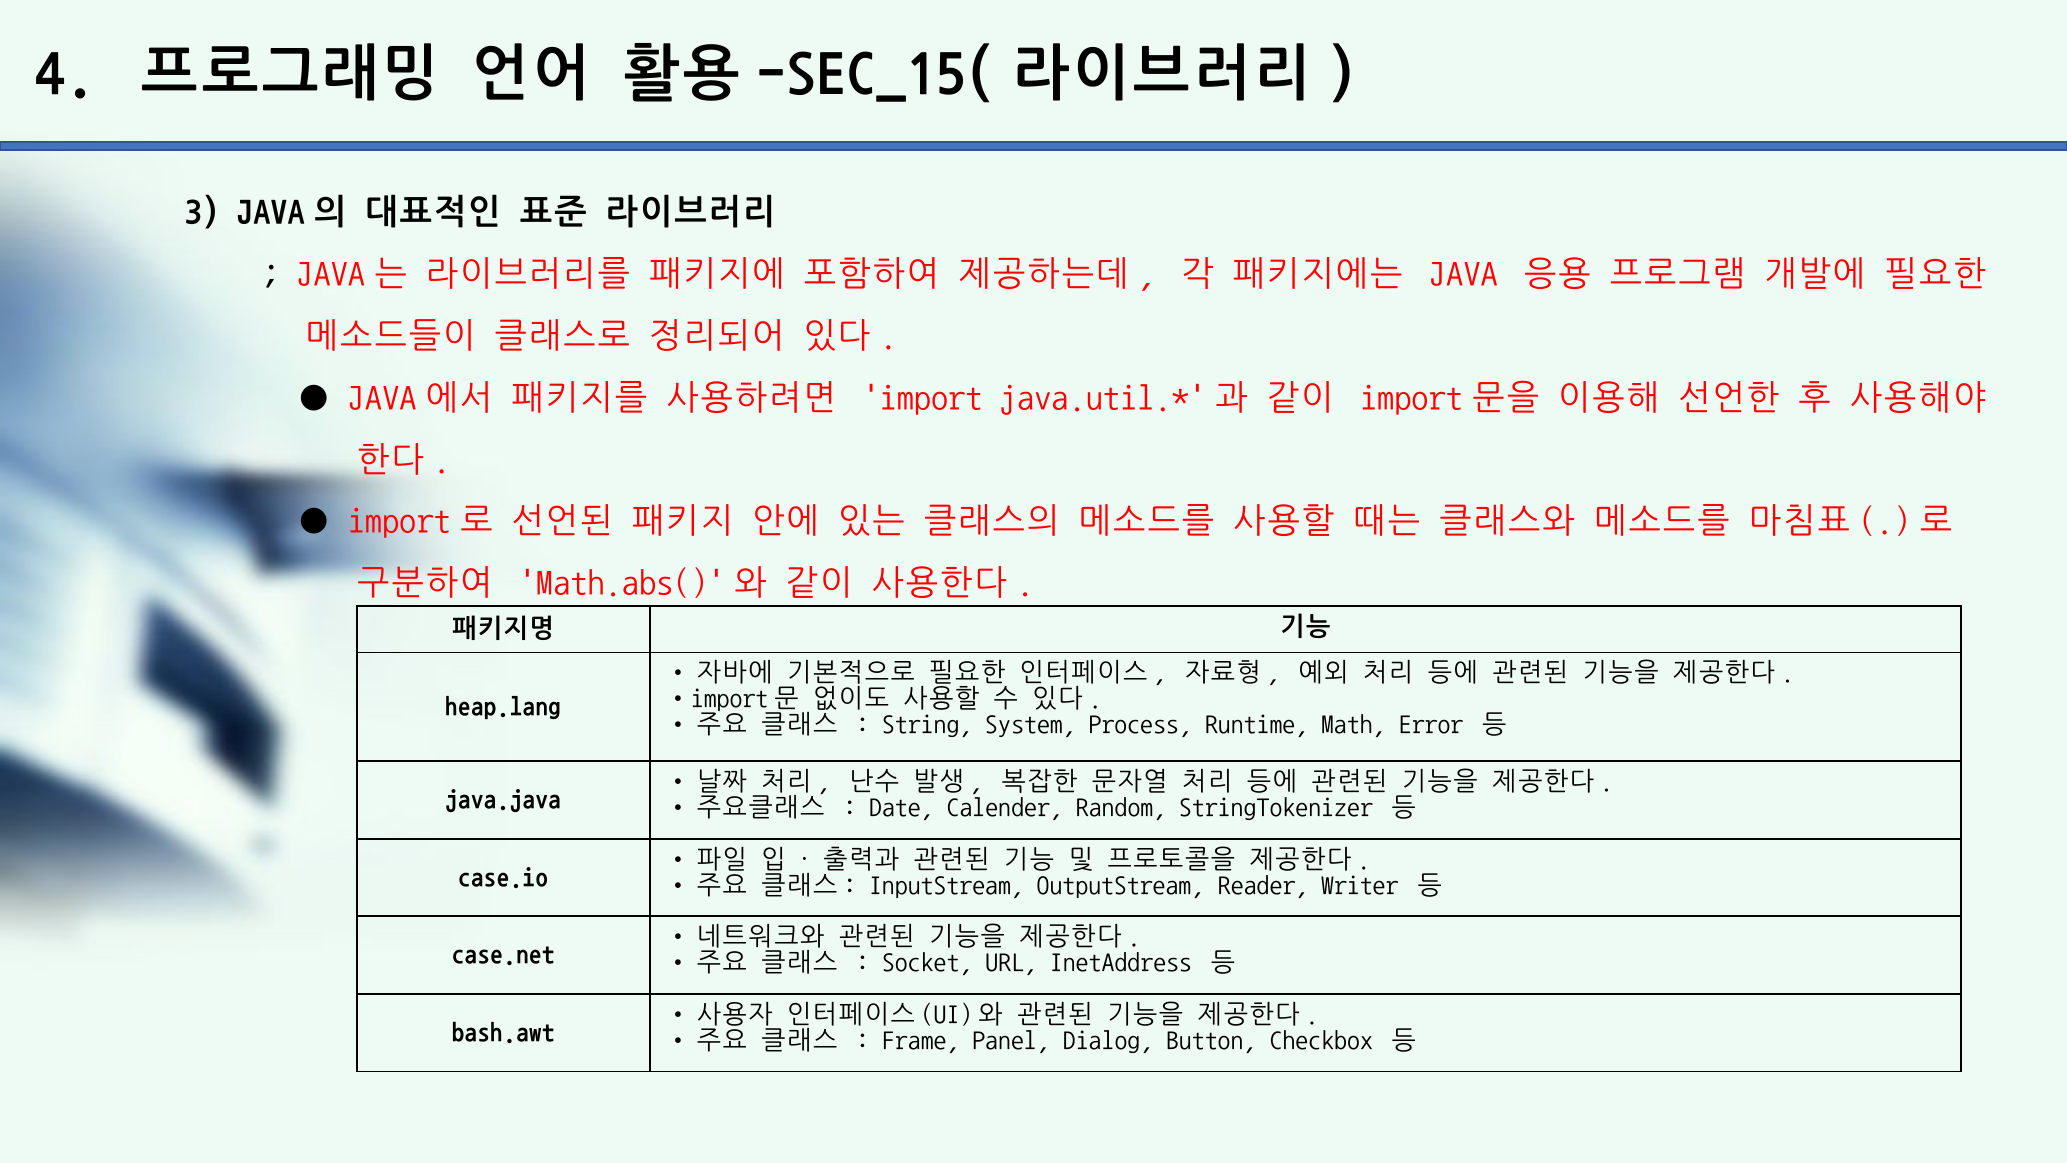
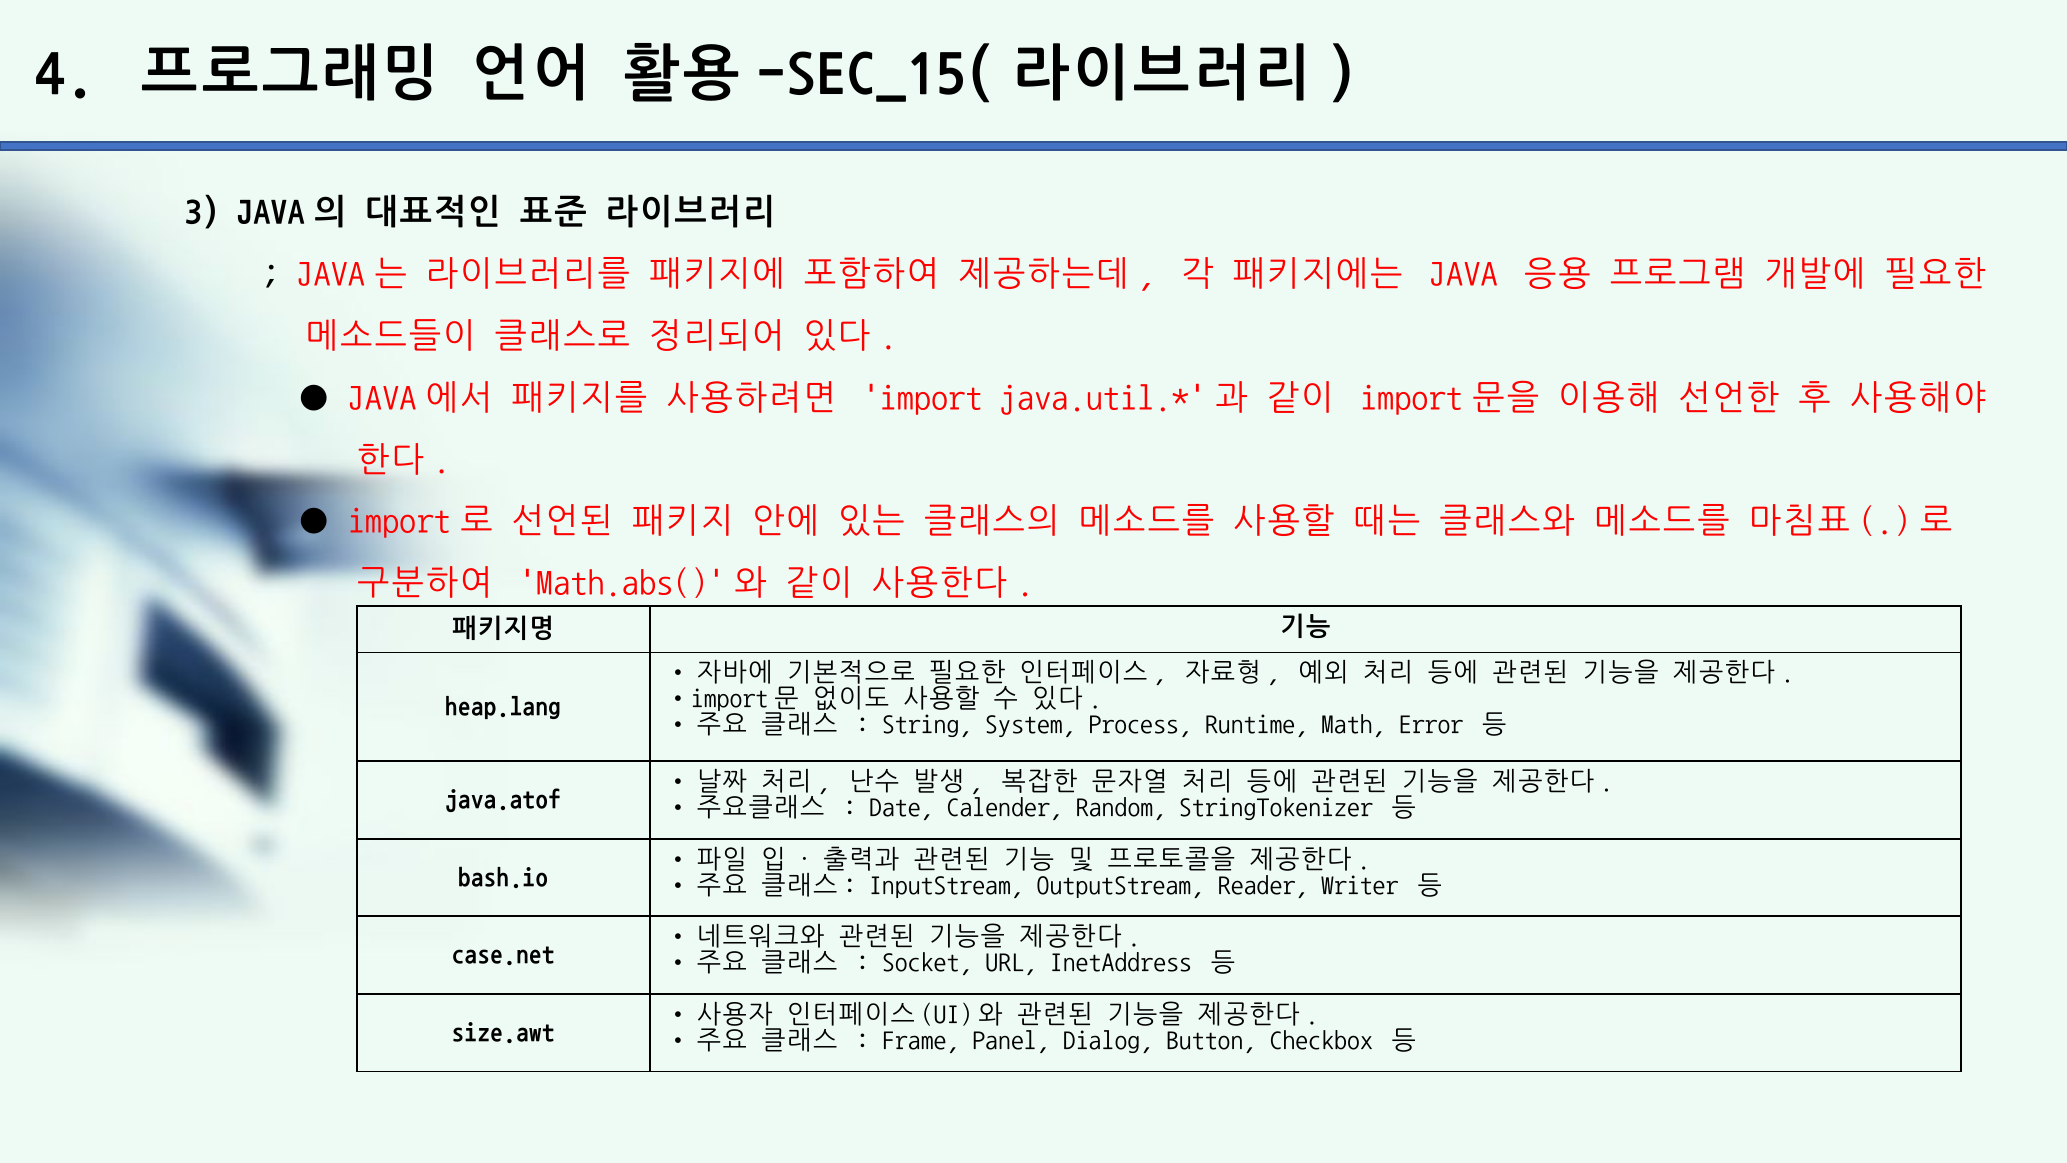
java.java: java.java -> java.atof (503, 799)
case.io: case.io -> bash.io (503, 876)
bash.awt: bash.awt -> size.awt (503, 1032)
